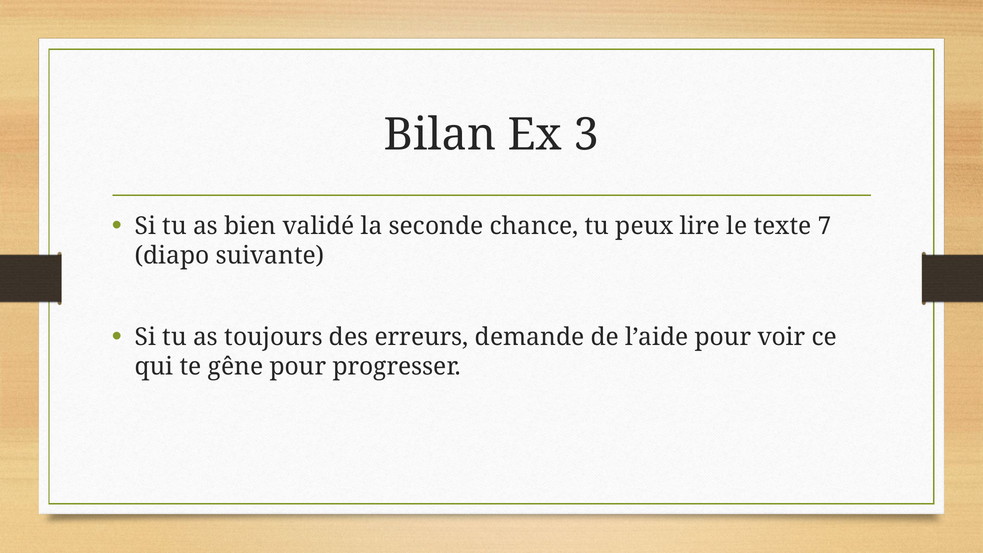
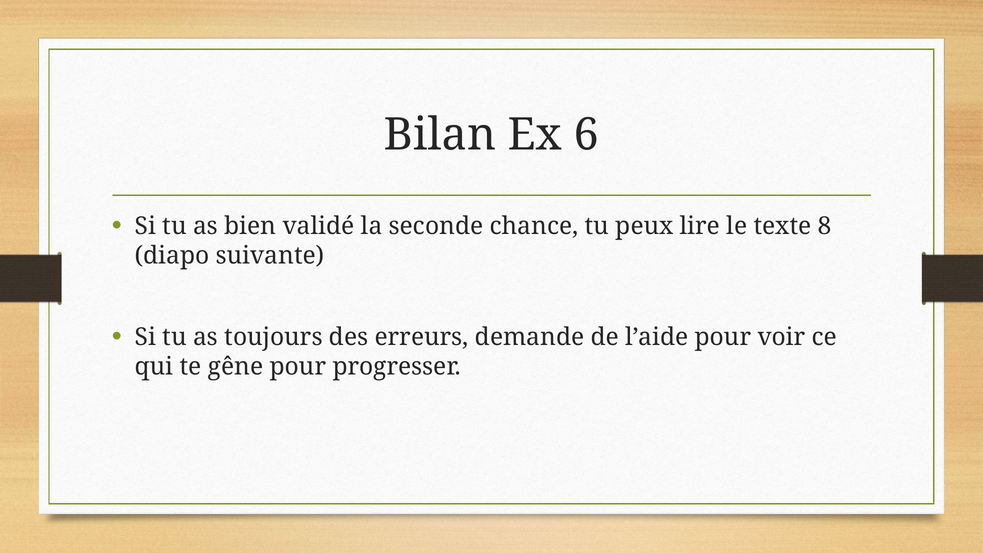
3: 3 -> 6 (586, 135)
7: 7 -> 8 (825, 226)
